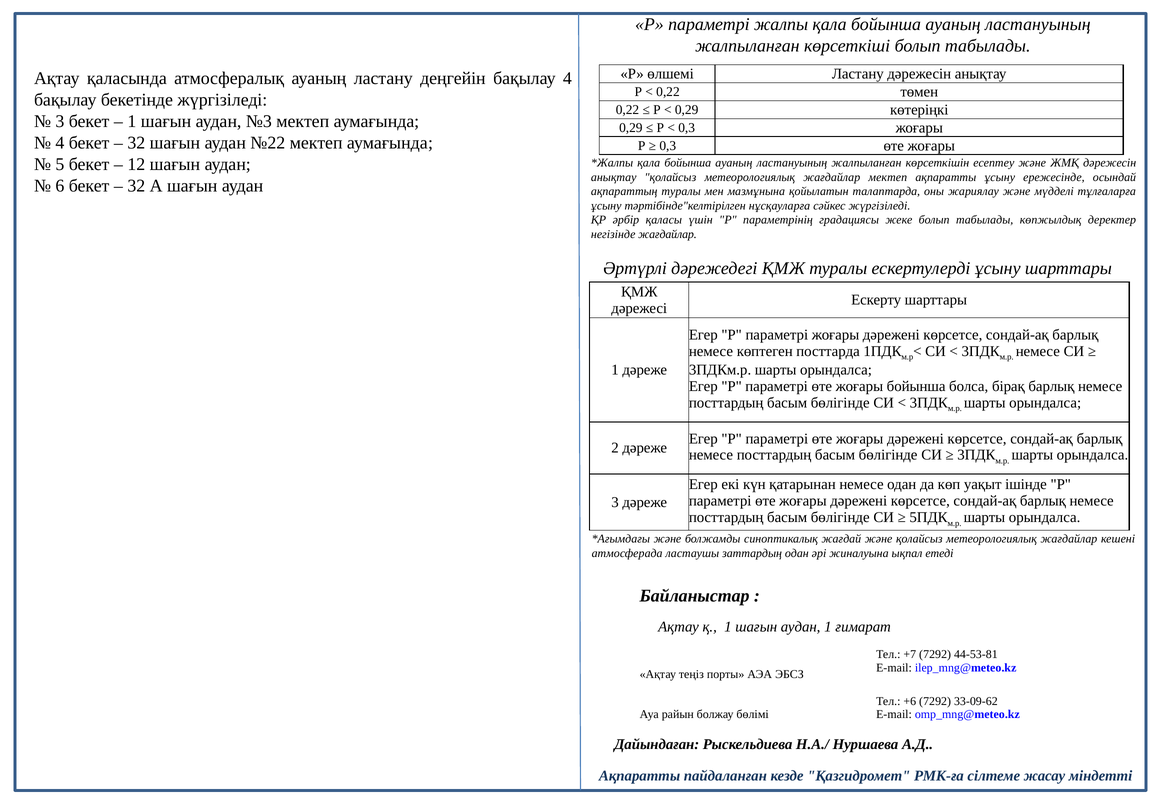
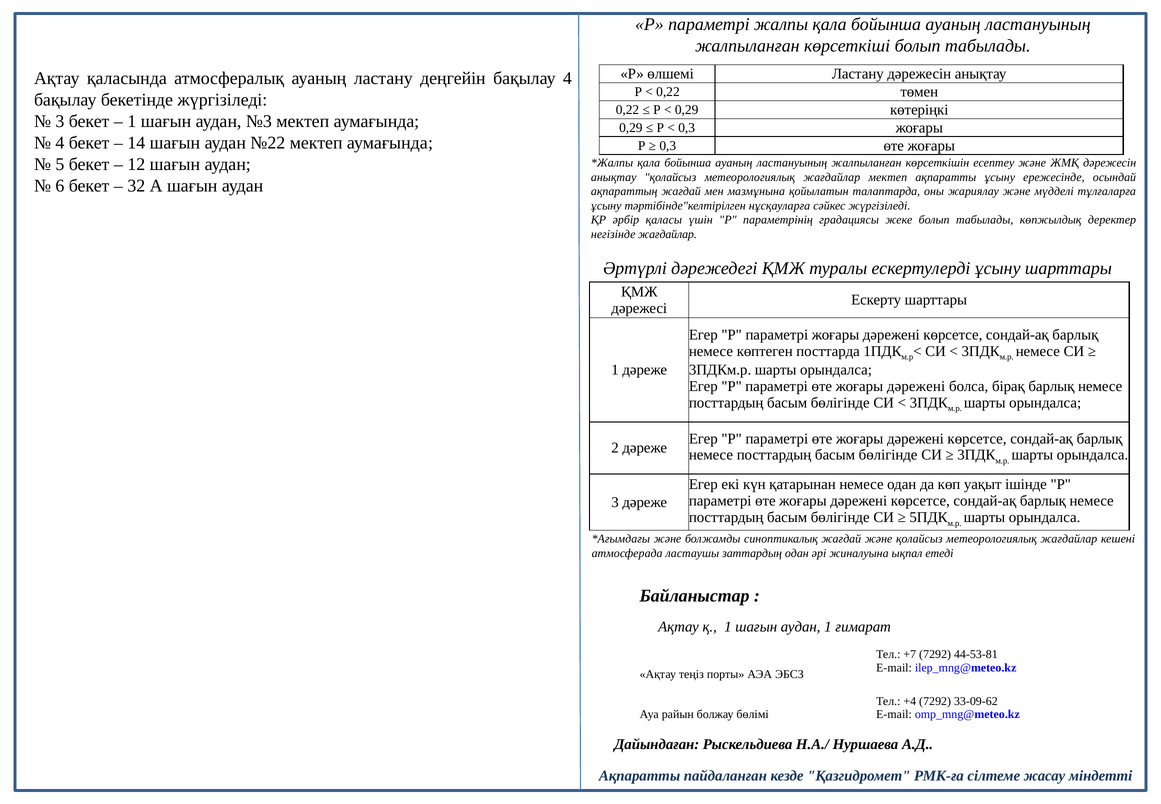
32: 32 -> 14 (136, 143)
ақпараттың туралы: туралы -> жағдай (681, 191)
бойынша: бойынша -> дәрежені (916, 386)
+6: +6 -> +4 (910, 701)
